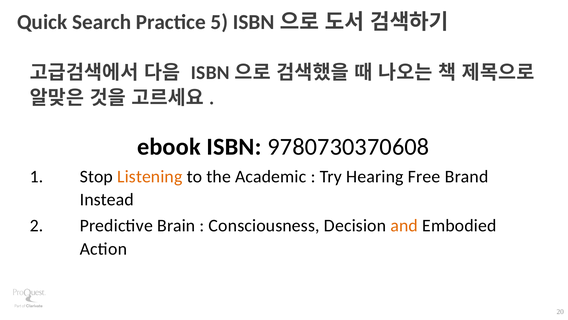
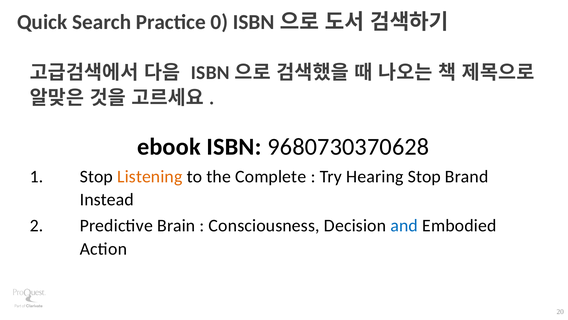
5: 5 -> 0 (219, 22)
9780730370608: 9780730370608 -> 9680730370628 (348, 147)
Academic: Academic -> Complete (271, 176)
Hearing Free: Free -> Stop (424, 176)
and colour: orange -> blue (404, 225)
